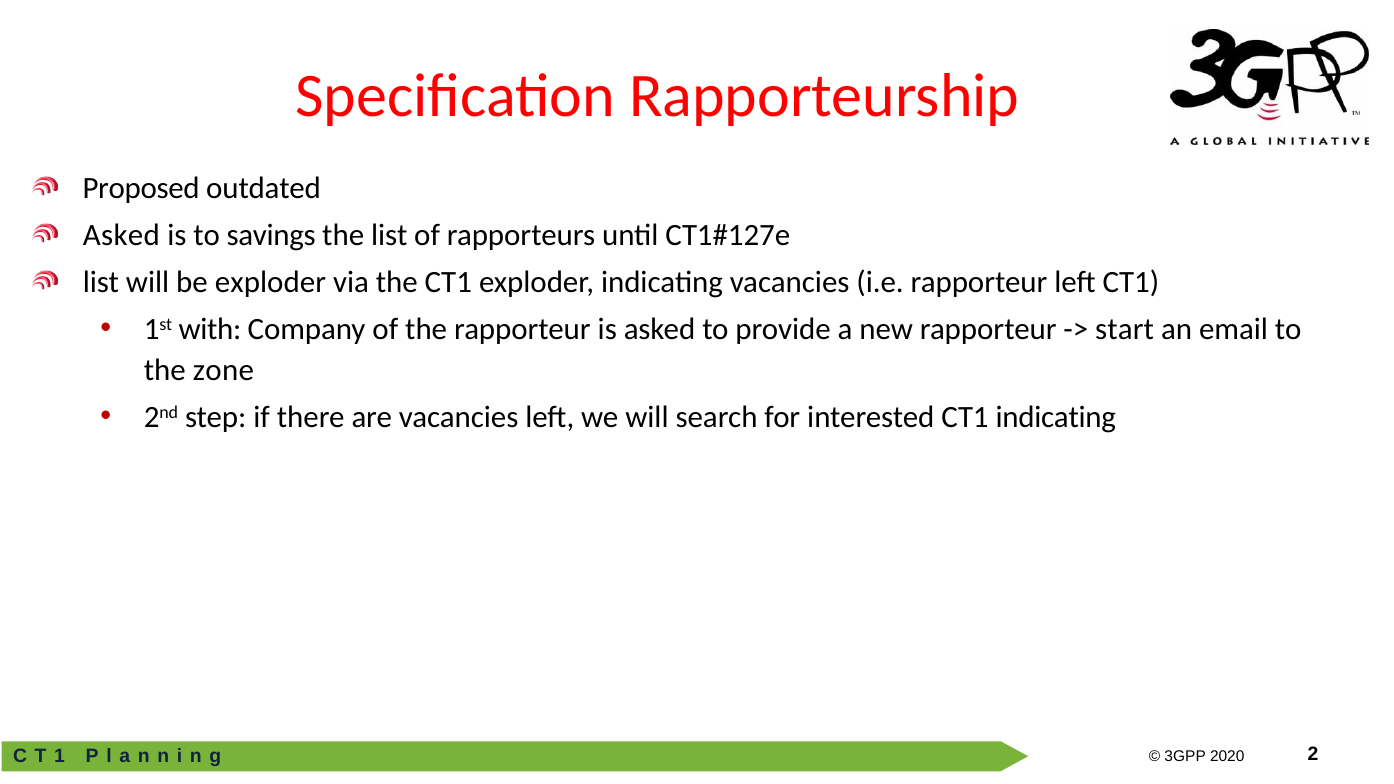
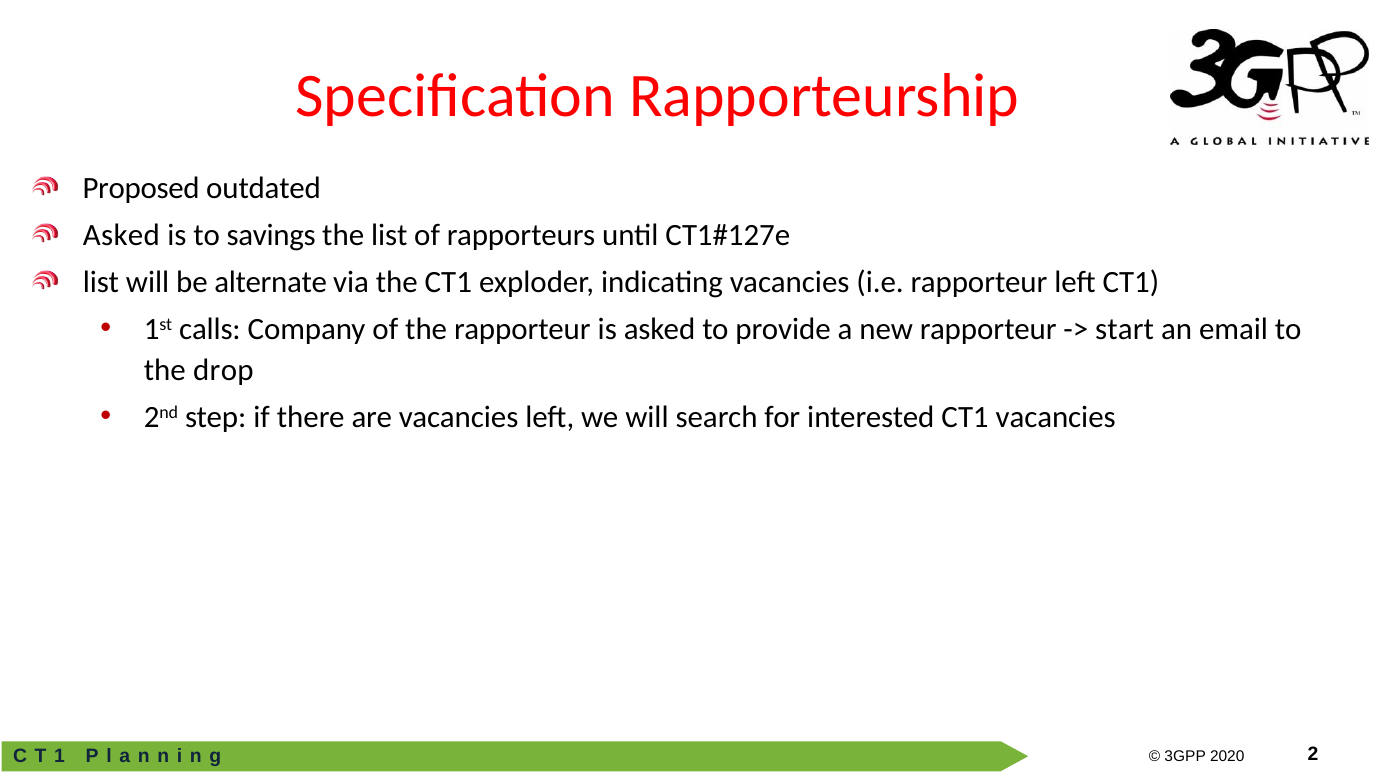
be exploder: exploder -> alternate (271, 282)
with: with -> calls (210, 329)
zone: zone -> drop (223, 370)
CT1 indicating: indicating -> vacancies (1056, 417)
